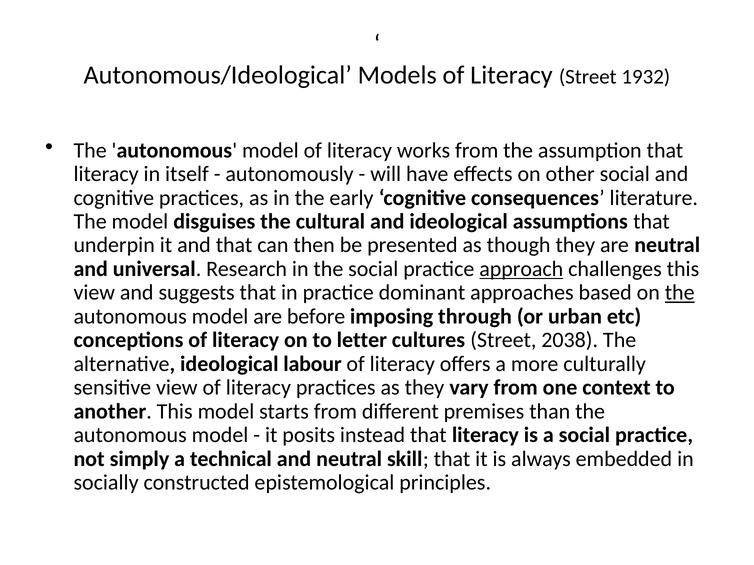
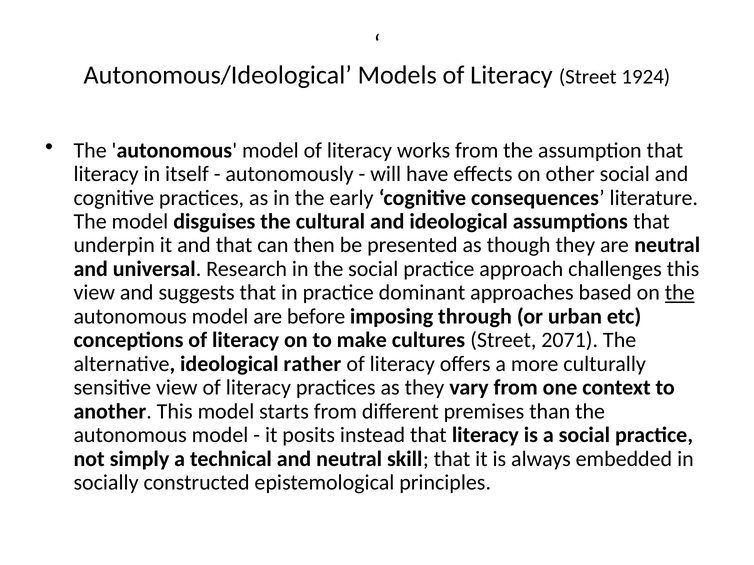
1932: 1932 -> 1924 (646, 77)
approach underline: present -> none (521, 269)
letter: letter -> make (362, 340)
2038: 2038 -> 2071 (570, 340)
labour: labour -> rather (312, 364)
